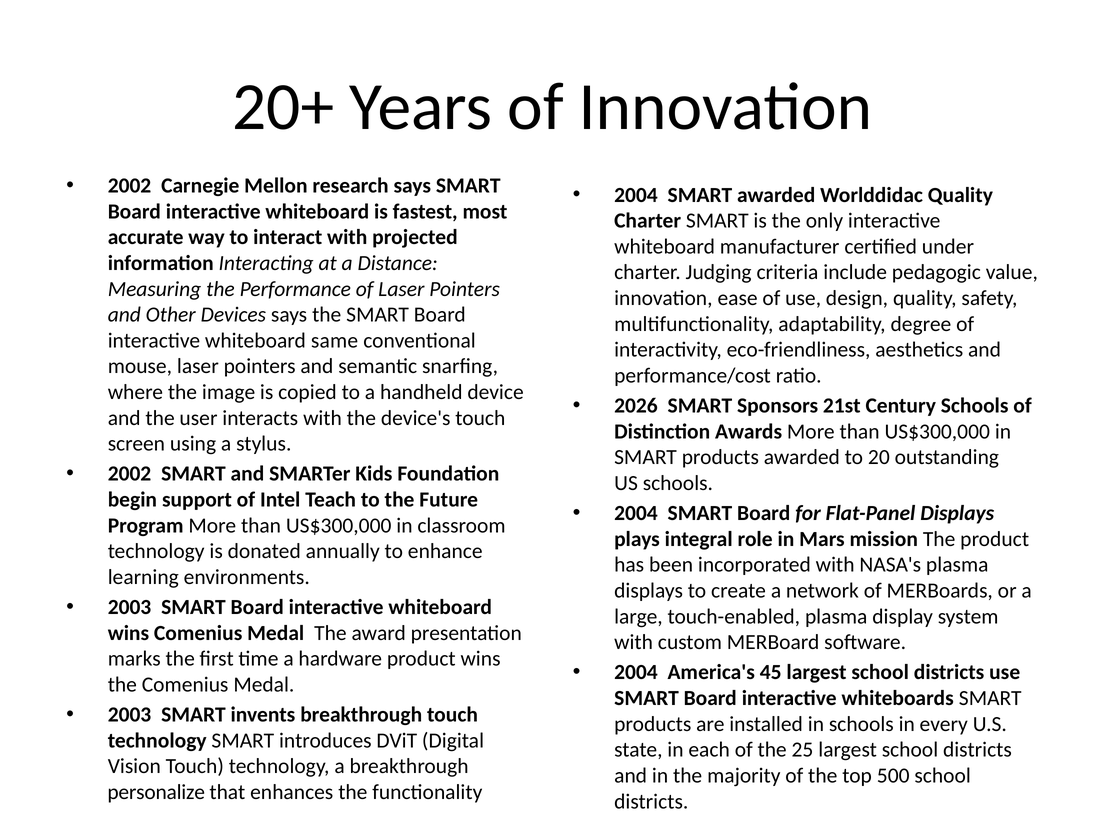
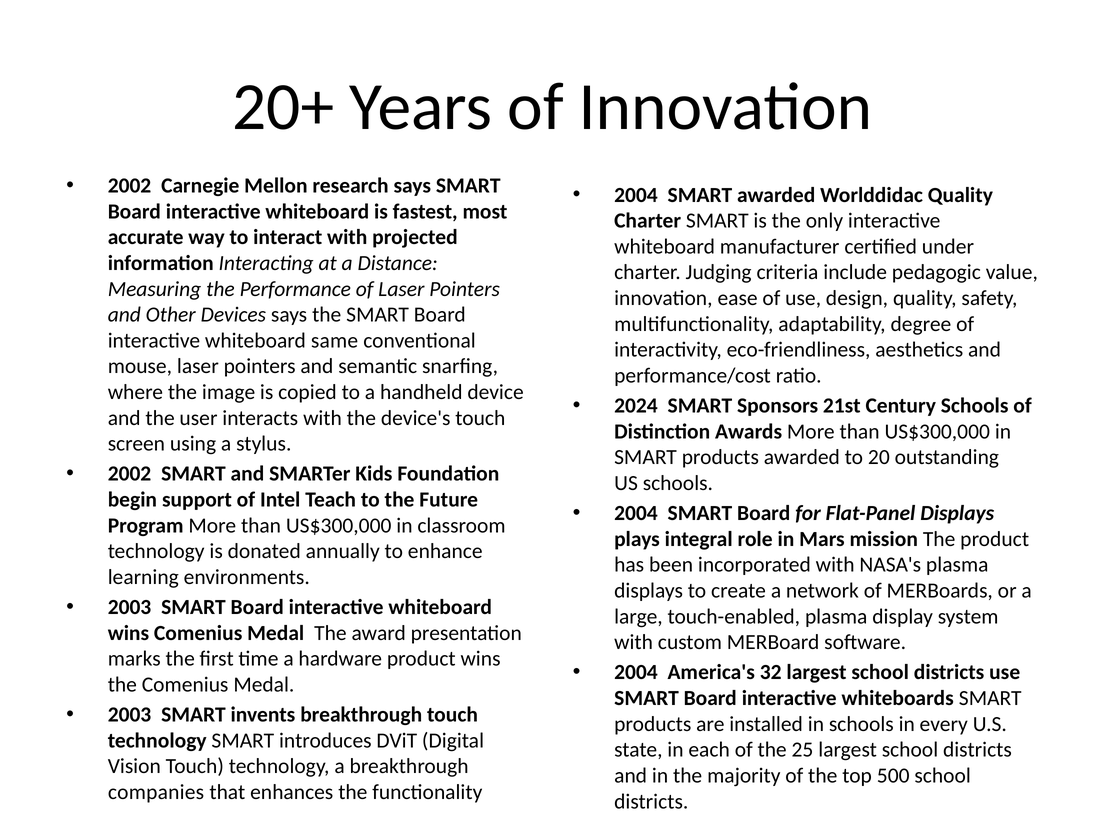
2026: 2026 -> 2024 (636, 406)
45: 45 -> 32 (771, 672)
personalize: personalize -> companies (156, 792)
